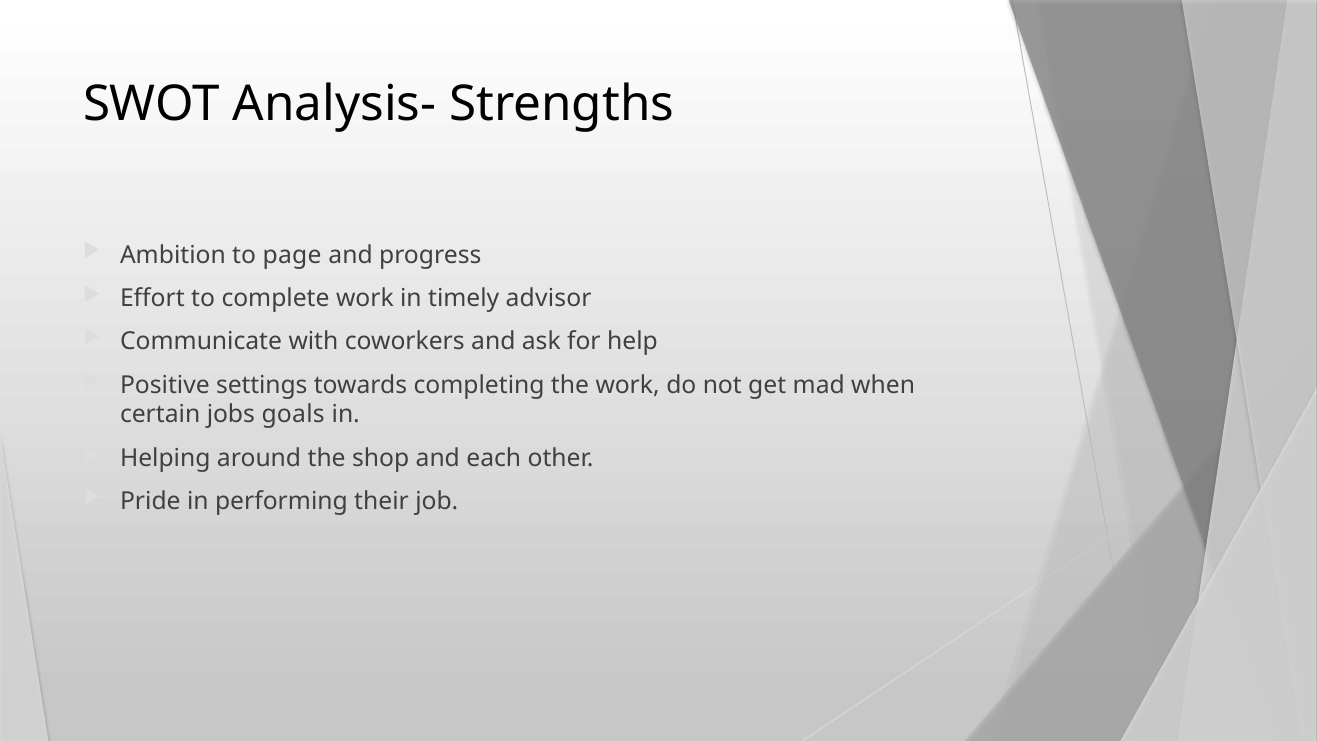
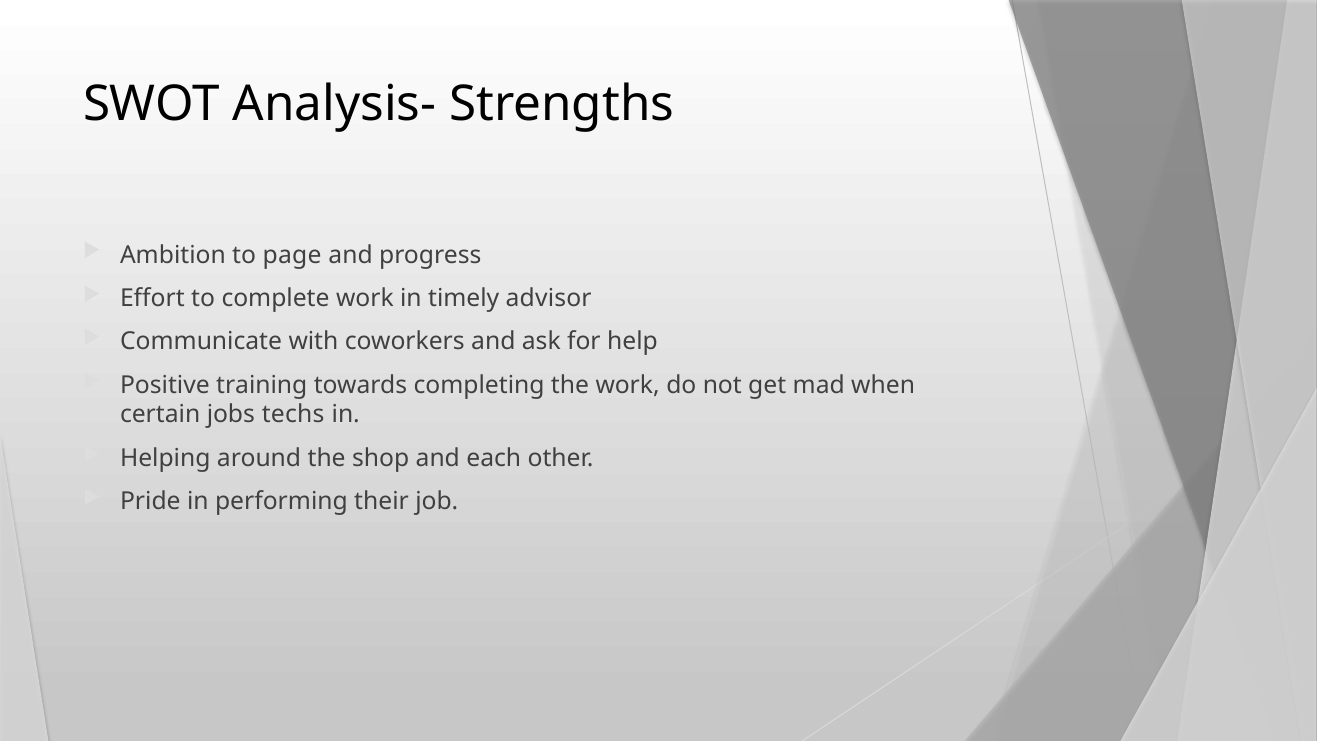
settings: settings -> training (262, 385)
goals: goals -> techs (293, 415)
